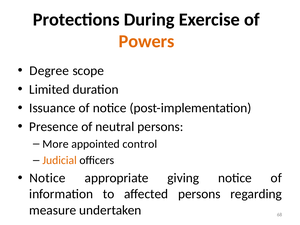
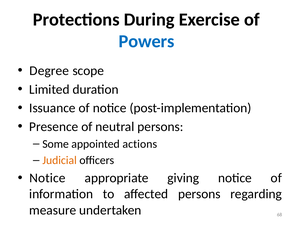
Powers colour: orange -> blue (147, 41)
More: More -> Some (56, 144)
control: control -> actions (140, 144)
